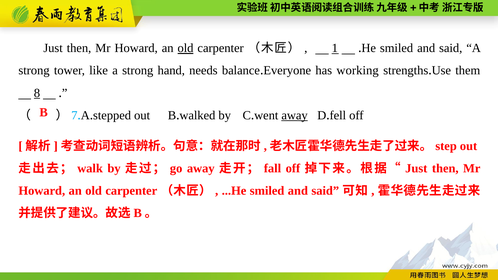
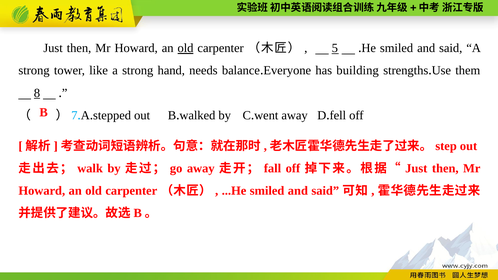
1: 1 -> 5 (335, 48)
working: working -> building (358, 71)
away underline: present -> none (295, 115)
